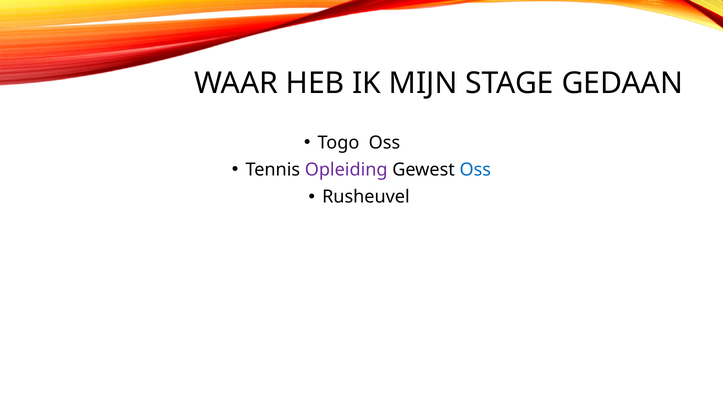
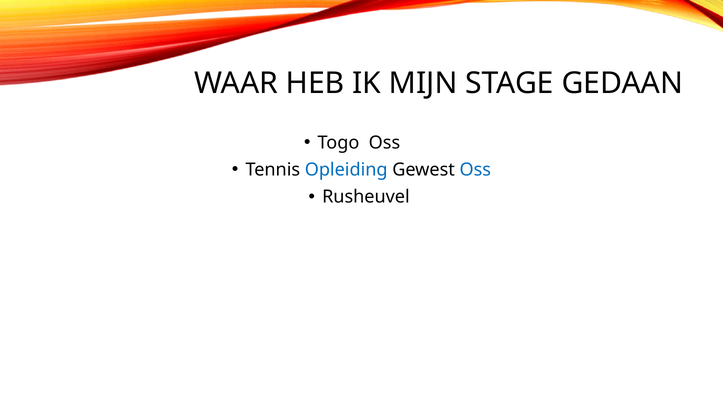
Opleiding colour: purple -> blue (346, 170)
